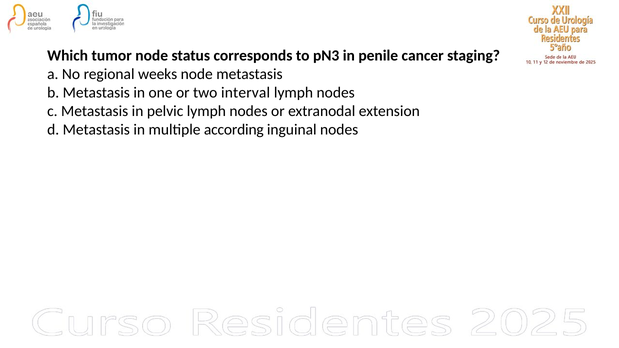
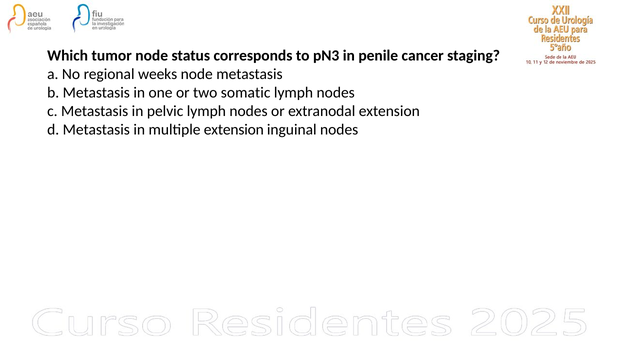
interval: interval -> somatic (246, 93)
multiple according: according -> extension (234, 130)
